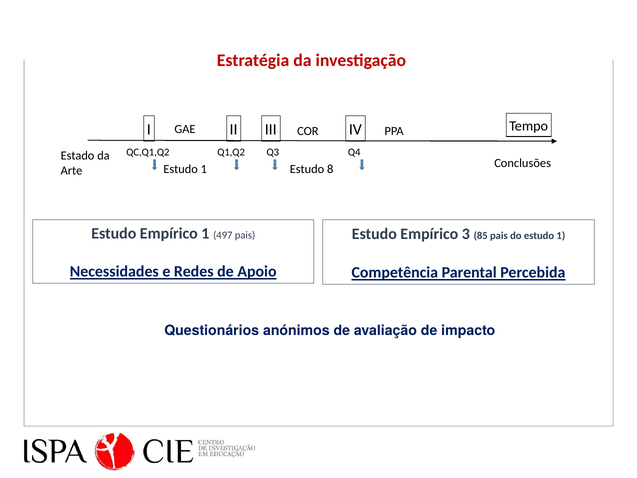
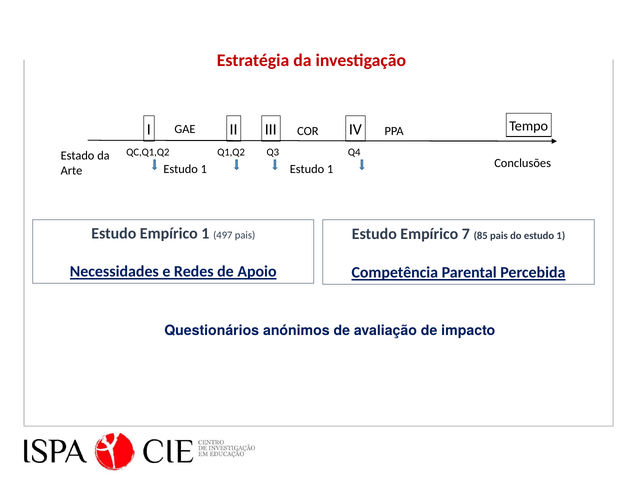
1 Estudo 8: 8 -> 1 (330, 169)
3: 3 -> 7 (466, 234)
